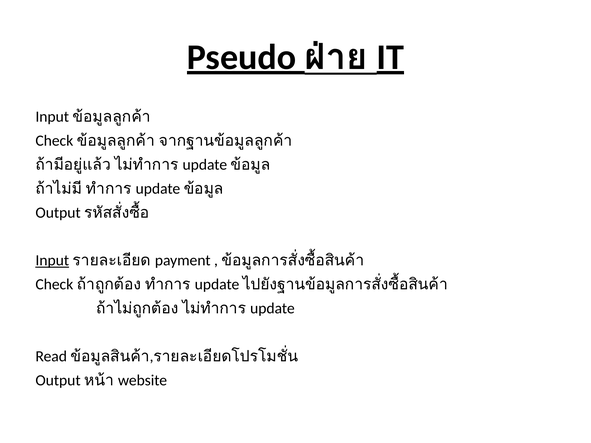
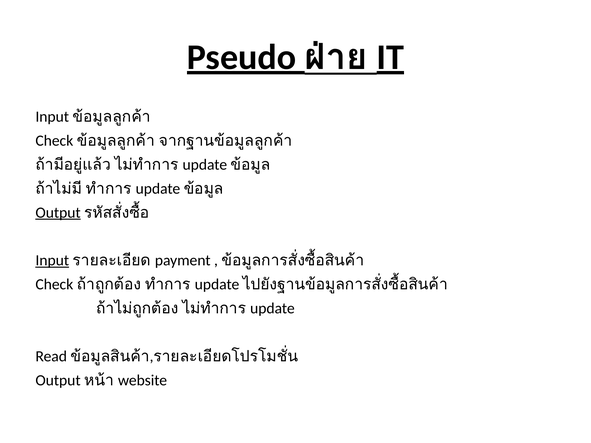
Output underline: none -> present (58, 213)
